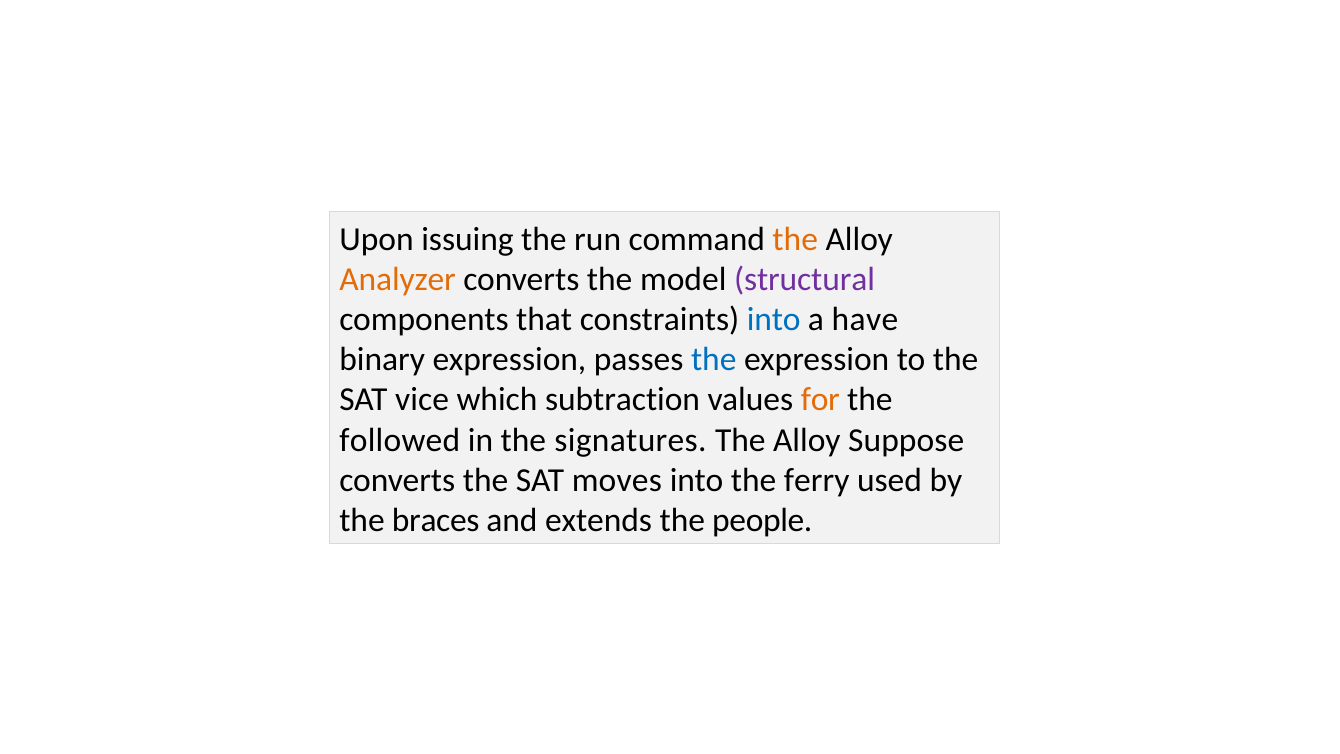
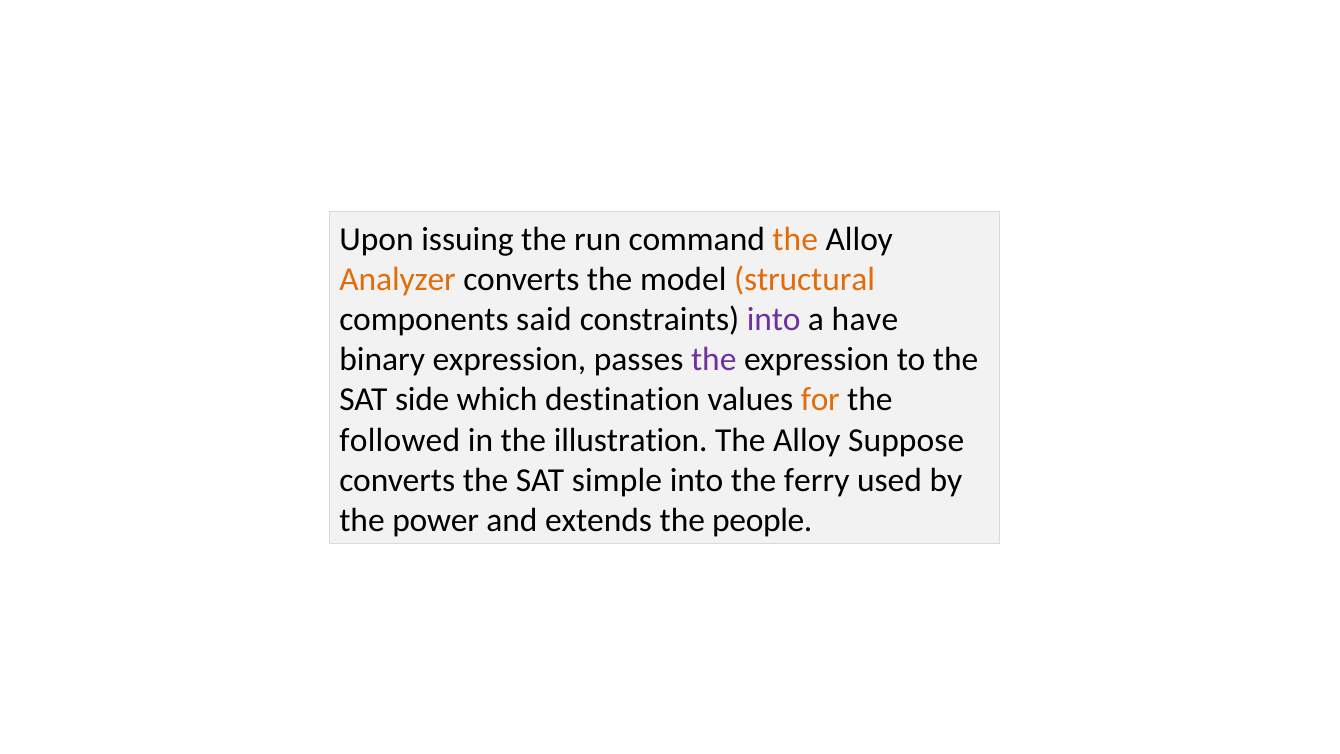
structural colour: purple -> orange (804, 279)
that: that -> said (544, 319)
into colour: blue -> purple (774, 319)
the colour: blue -> purple (714, 360)
vice: vice -> side (422, 400)
subtraction: subtraction -> destination (622, 400)
signatures: signatures -> illustration (631, 440)
moves: moves -> simple (617, 480)
braces: braces -> power (436, 520)
